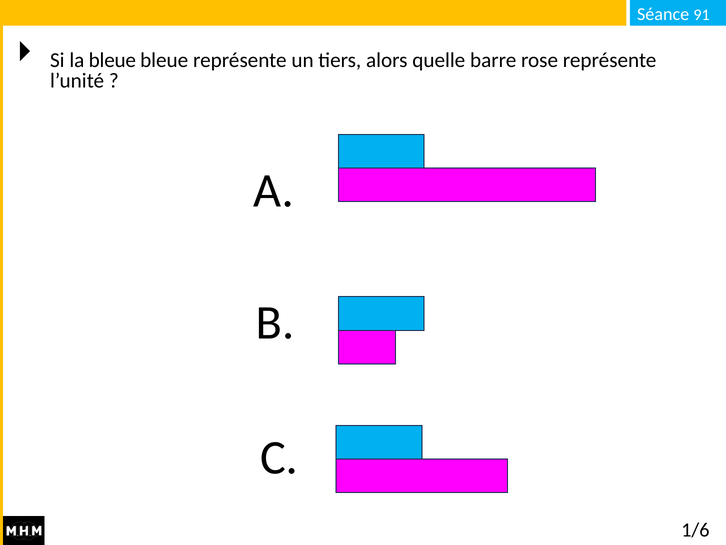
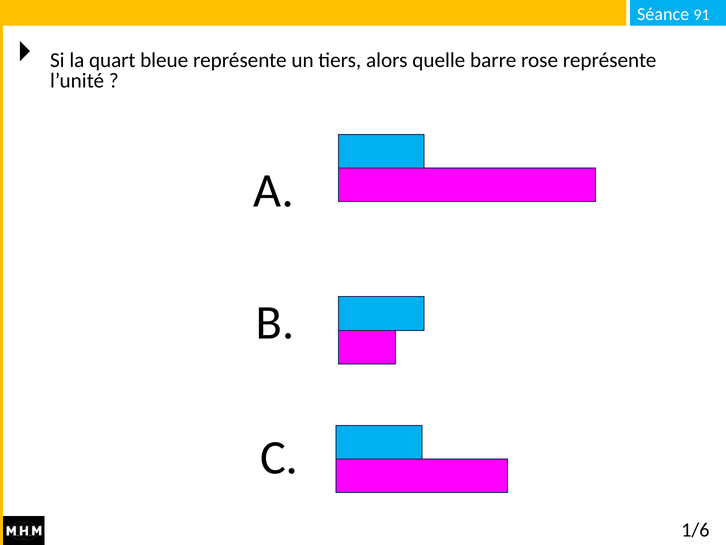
la bleue: bleue -> quart (112, 60)
